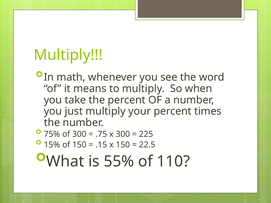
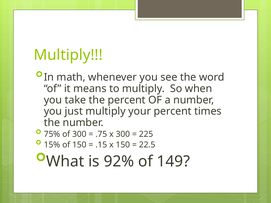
55%: 55% -> 92% (119, 162)
110: 110 -> 149 (173, 162)
